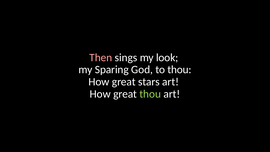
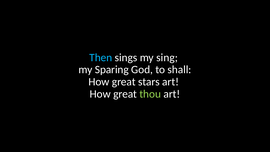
Then colour: pink -> light blue (101, 57)
look: look -> sing (167, 57)
to thou: thou -> shall (179, 70)
